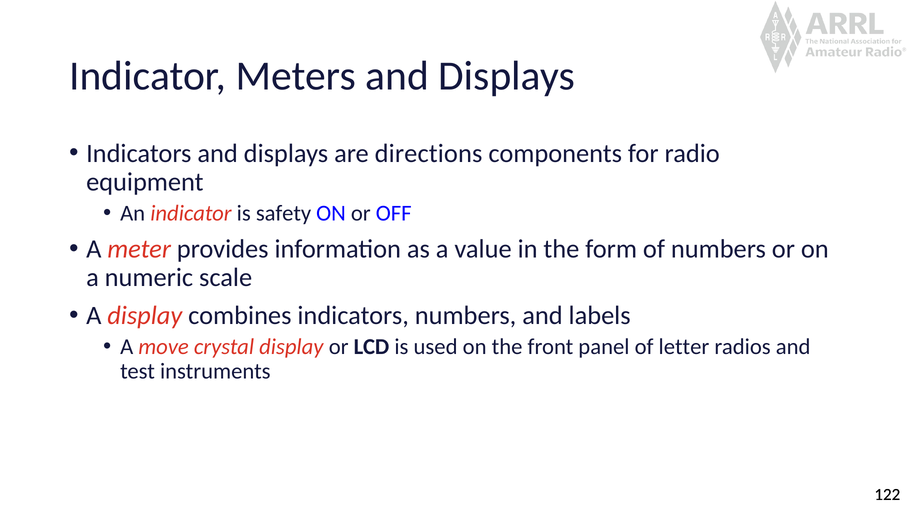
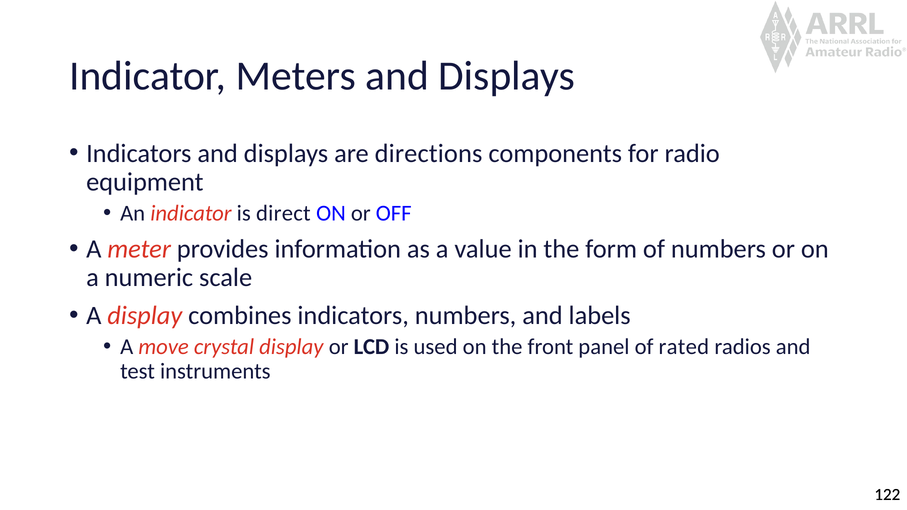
safety: safety -> direct (283, 213)
letter: letter -> rated (684, 347)
